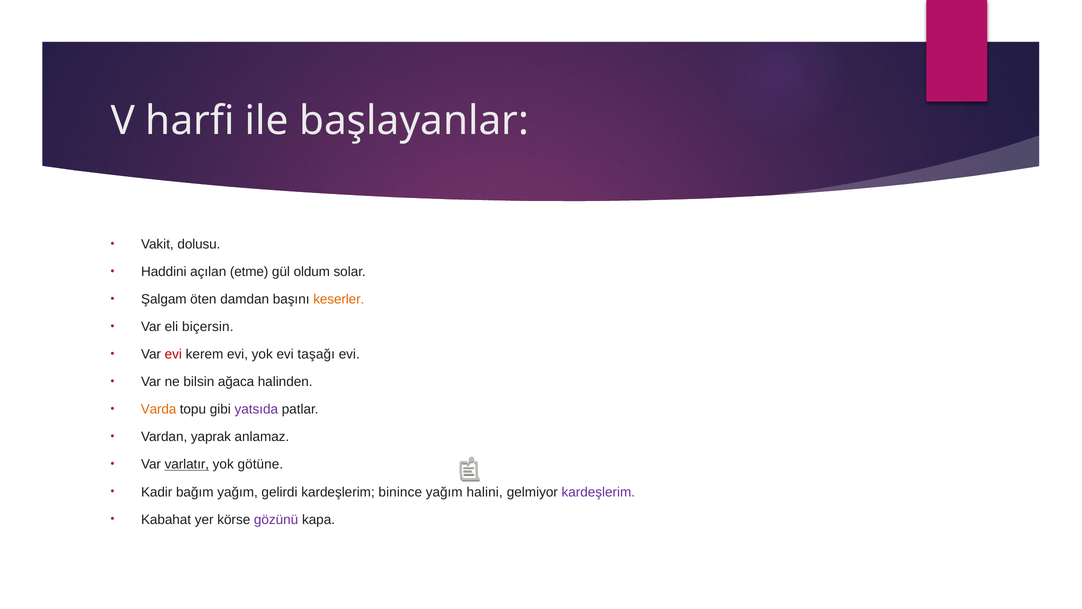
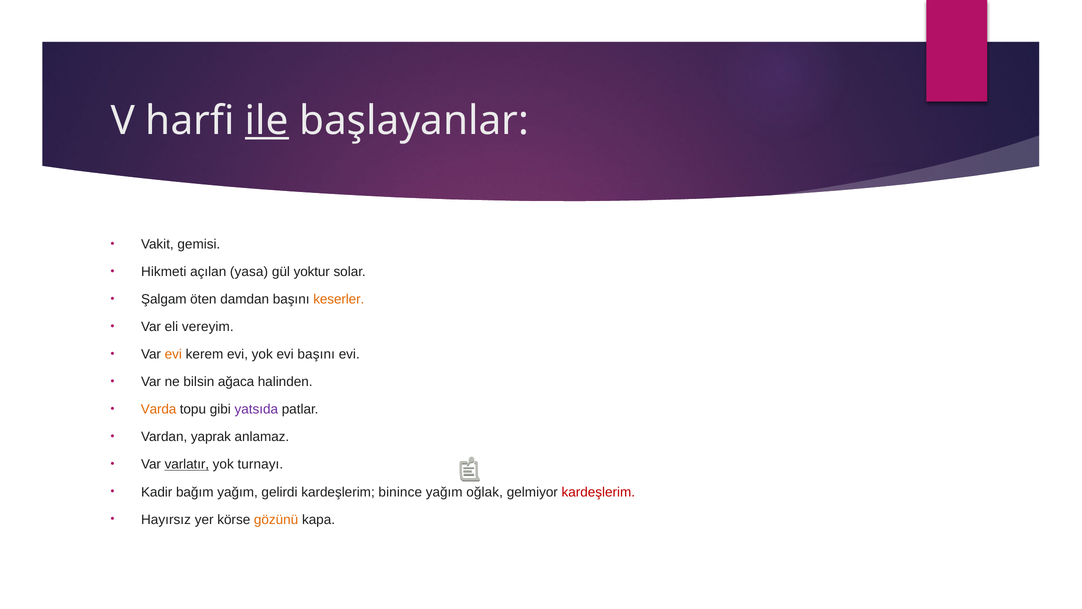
ile underline: none -> present (267, 121)
dolusu: dolusu -> gemisi (199, 244)
Haddini: Haddini -> Hikmeti (164, 272)
etme: etme -> yasa (249, 272)
oldum: oldum -> yoktur (312, 272)
biçersin: biçersin -> vereyim (208, 327)
evi colour: red -> orange (173, 354)
evi taşağı: taşağı -> başını (316, 354)
götüne: götüne -> turnayı (260, 464)
halini: halini -> oğlak (485, 492)
kardeşlerim colour: purple -> red (598, 492)
Kabahat: Kabahat -> Hayırsız (166, 519)
gözünü colour: purple -> orange (276, 519)
